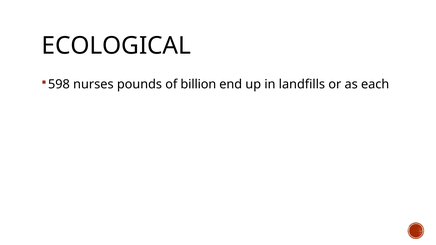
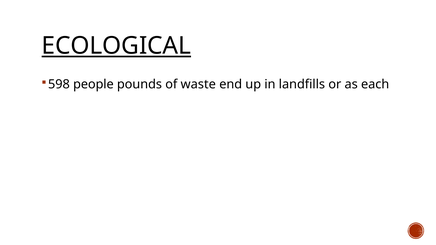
ECOLOGICAL underline: none -> present (116, 46)
nurses: nurses -> people (93, 84)
billion: billion -> waste (198, 84)
